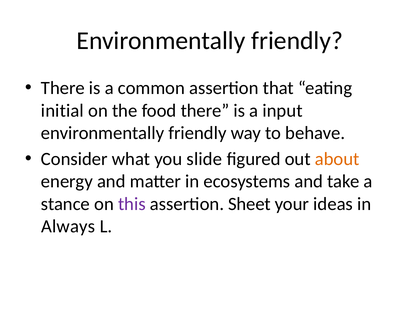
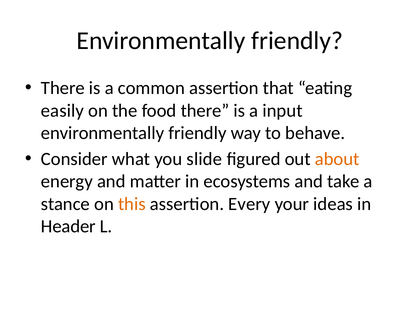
initial: initial -> easily (62, 111)
this colour: purple -> orange (132, 204)
Sheet: Sheet -> Every (249, 204)
Always: Always -> Header (68, 226)
